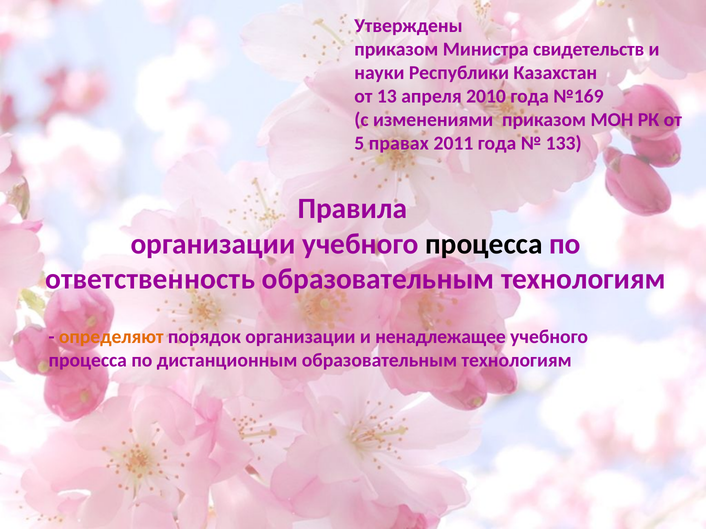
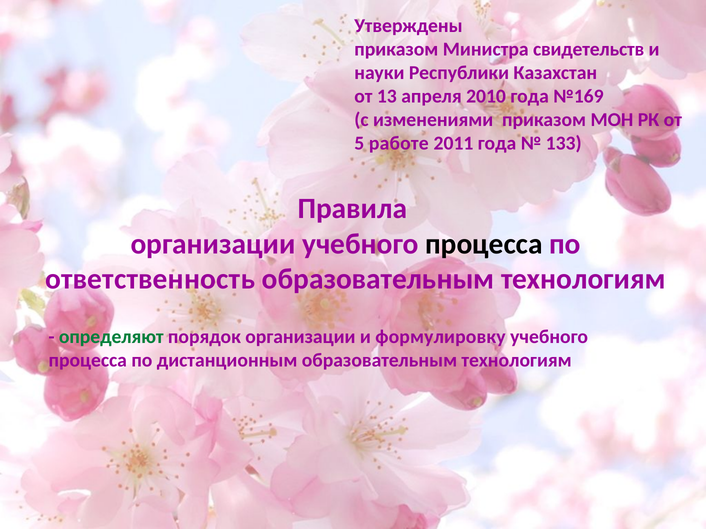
правах: правах -> работе (399, 143)
определяют colour: orange -> green (111, 337)
ненадлежащее: ненадлежащее -> формулировку (440, 337)
